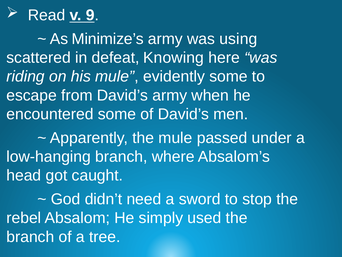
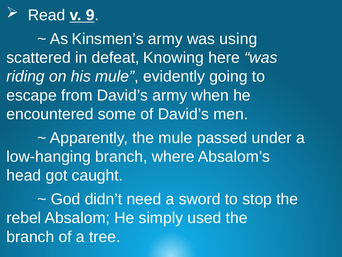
Minimize’s: Minimize’s -> Kinsmen’s (108, 39)
evidently some: some -> going (228, 76)
